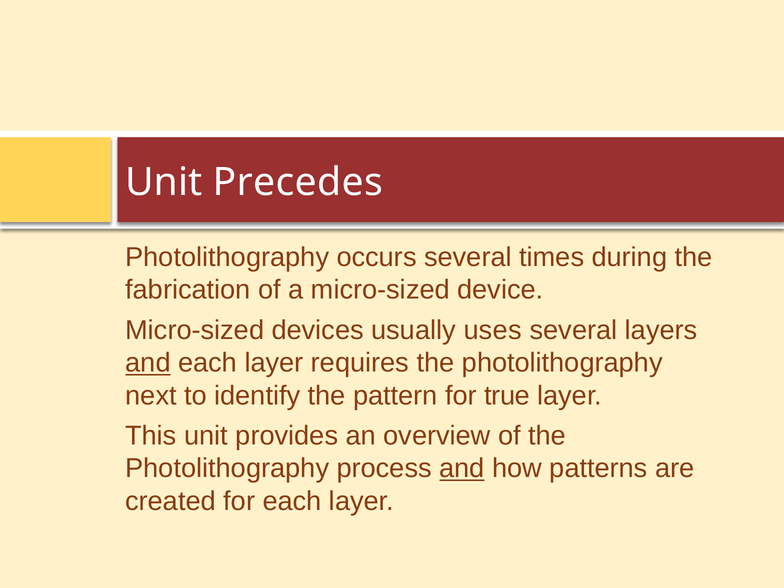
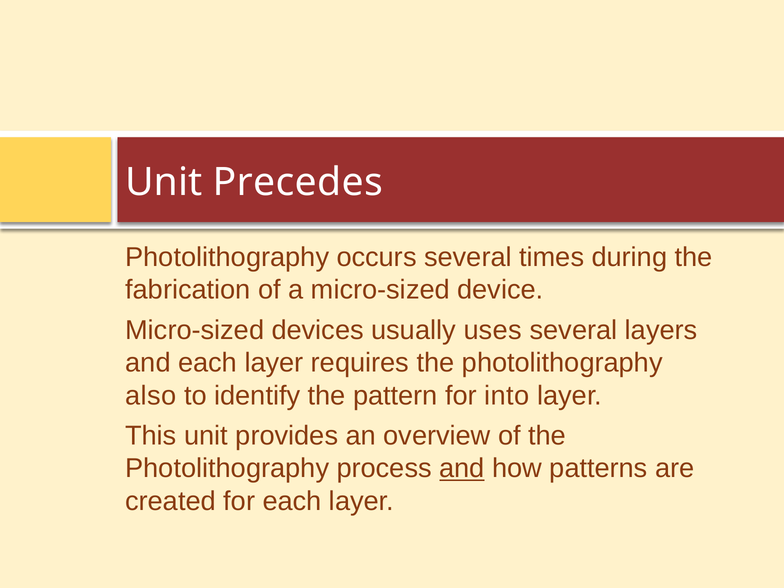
and underline: present -> none (148, 363)
next: next -> also (151, 396)
true: true -> into (507, 396)
